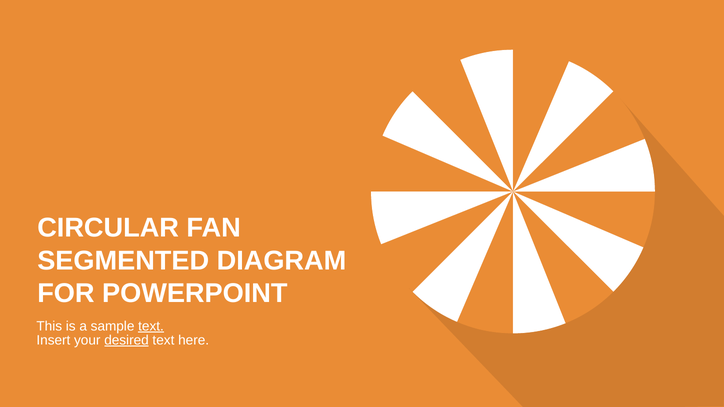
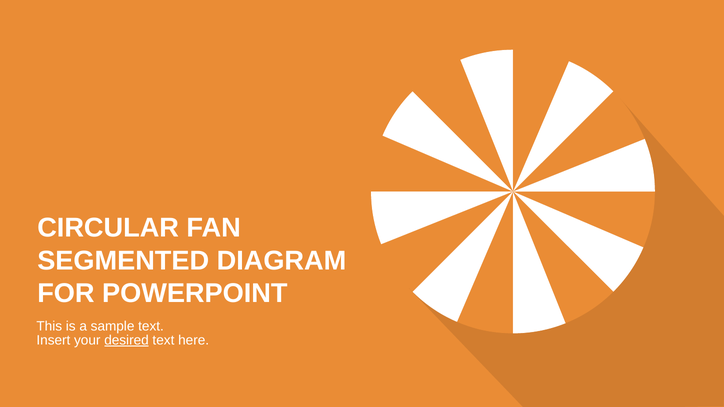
text underline: present -> none (151, 326)
